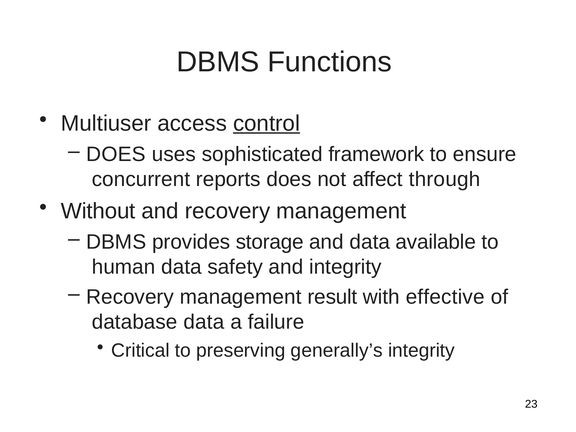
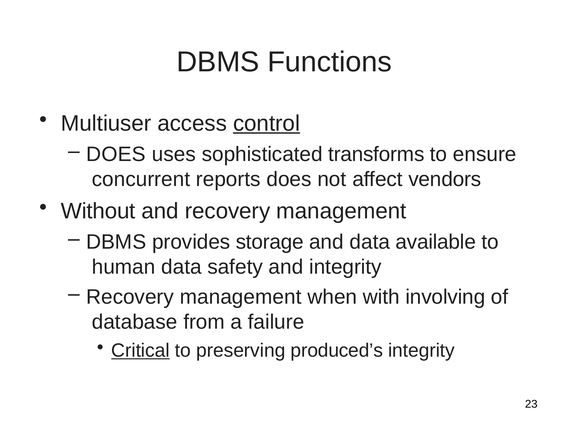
framework: framework -> transforms (376, 154)
through: through -> vendors (445, 179)
result: result -> when (332, 297)
effective: effective -> involving (445, 297)
database data: data -> from (204, 322)
Critical underline: none -> present (140, 351)
generally’s: generally’s -> produced’s (337, 351)
